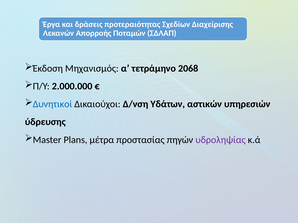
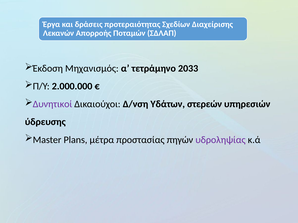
2068: 2068 -> 2033 (188, 69)
Δυνητικοί colour: blue -> purple (52, 104)
αστικών: αστικών -> στερεών (205, 104)
